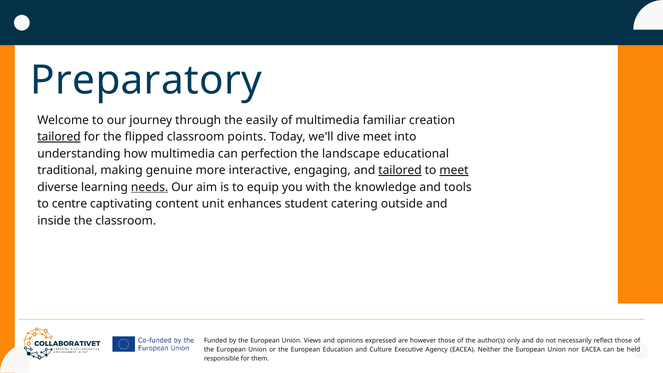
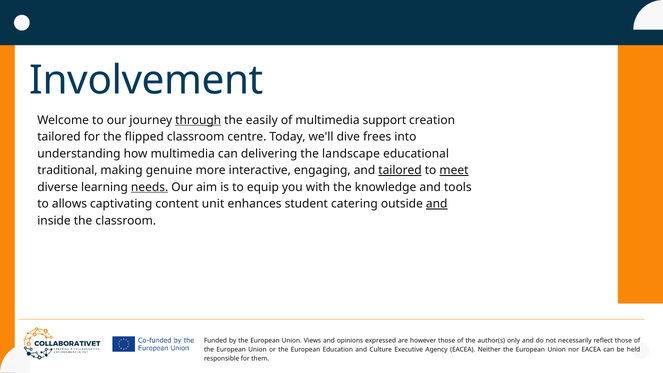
Preparatory: Preparatory -> Involvement (147, 80)
through underline: none -> present (198, 120)
familiar: familiar -> support (384, 120)
tailored underline: present -> none (59, 137)
points: points -> centre (247, 137)
dive meet: meet -> frees (377, 137)
perfection: perfection -> delivering (269, 154)
centre: centre -> allows (69, 204)
and underline: none -> present (437, 204)
